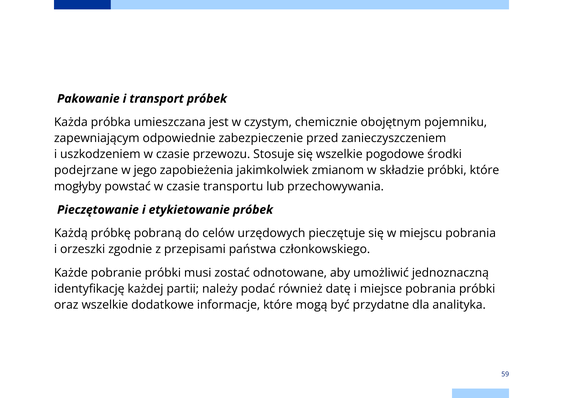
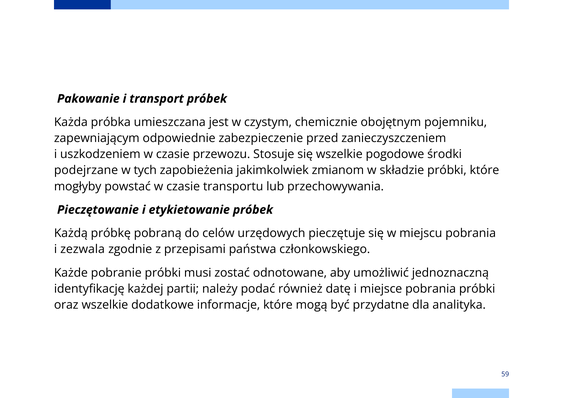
jego: jego -> tych (145, 170)
orzeszki: orzeszki -> zezwala (83, 249)
